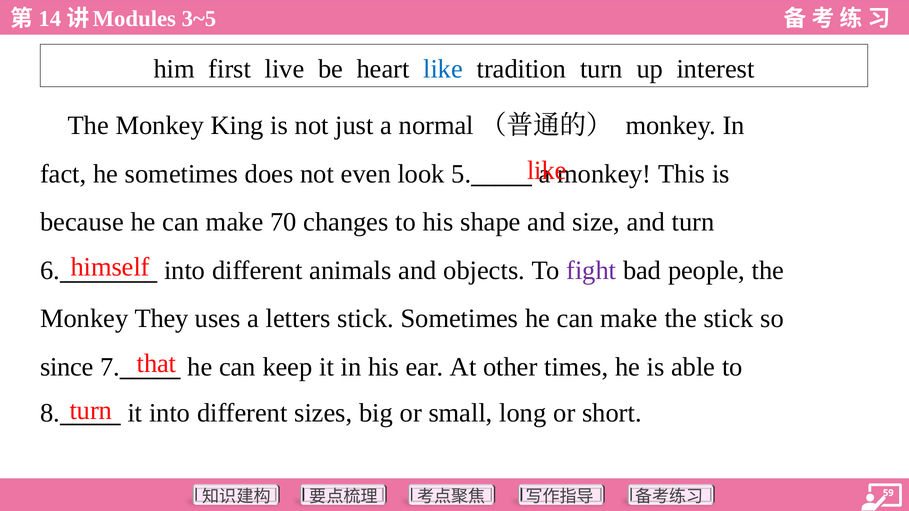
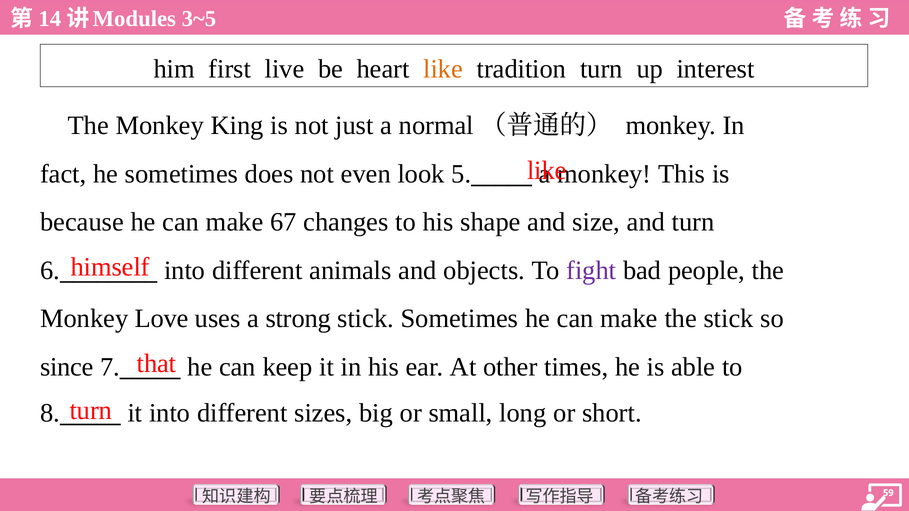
like colour: blue -> orange (443, 69)
70: 70 -> 67 (283, 222)
They: They -> Love (162, 319)
letters: letters -> strong (298, 319)
